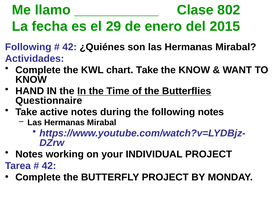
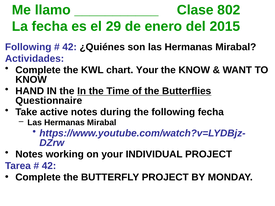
chart Take: Take -> Your (147, 70)
following notes: notes -> fecha (211, 112)
